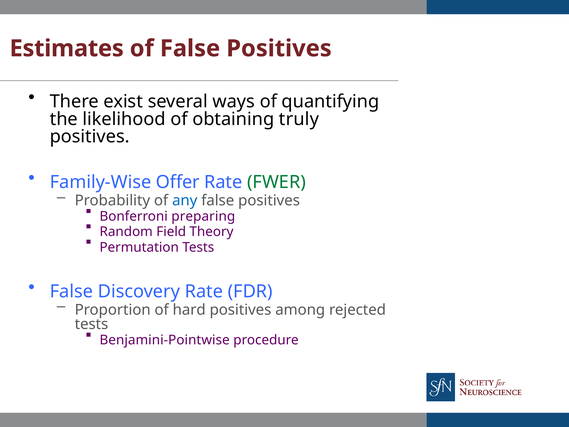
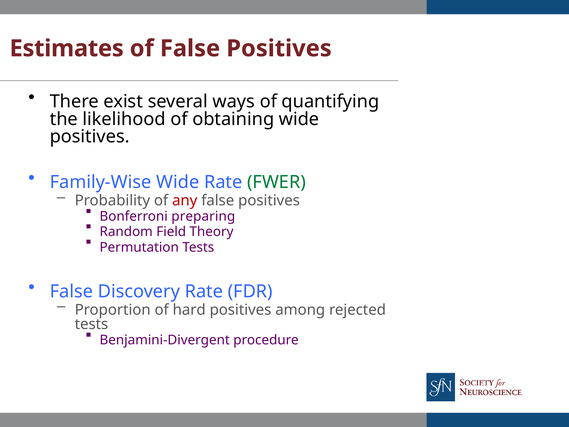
obtaining truly: truly -> wide (299, 119)
Offer: Offer -> Wide (178, 182)
any colour: blue -> red (185, 200)
Benjamini-Pointwise: Benjamini-Pointwise -> Benjamini-Divergent (165, 340)
